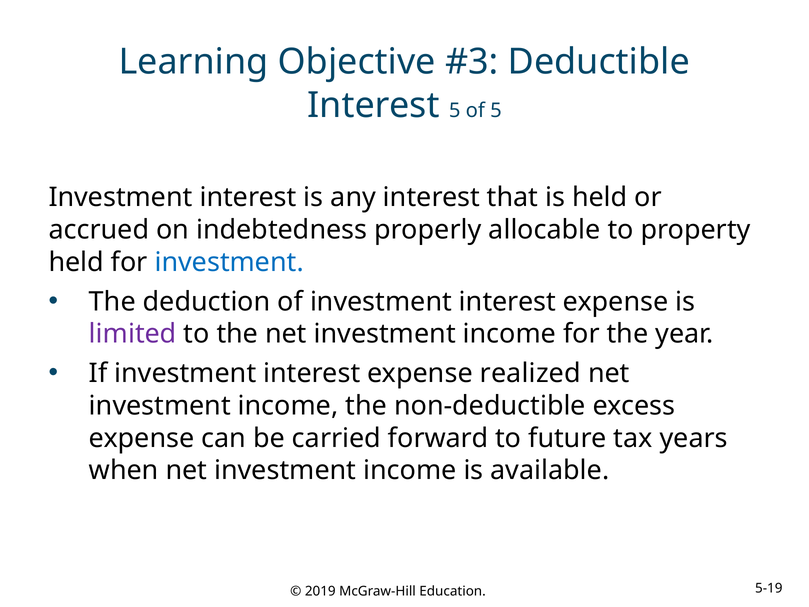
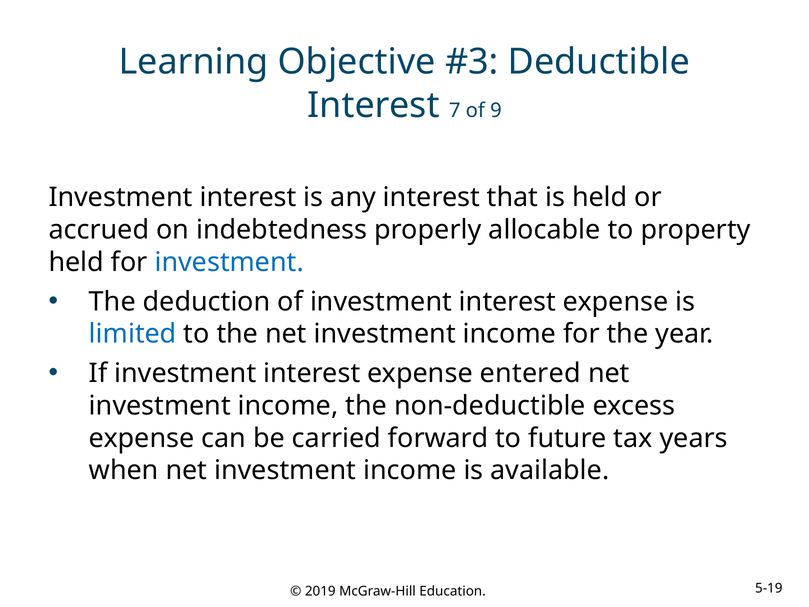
Interest 5: 5 -> 7 (455, 110)
of 5: 5 -> 9 (496, 110)
limited colour: purple -> blue (133, 334)
realized: realized -> entered (530, 373)
